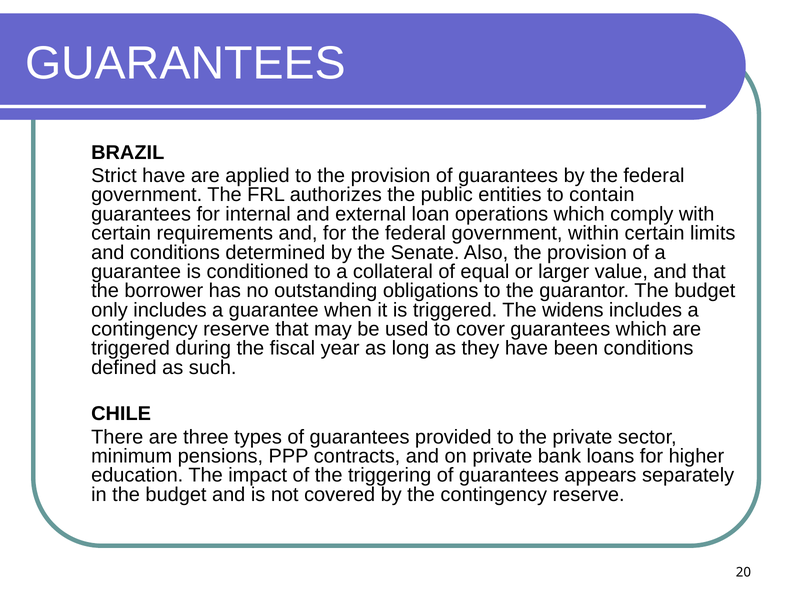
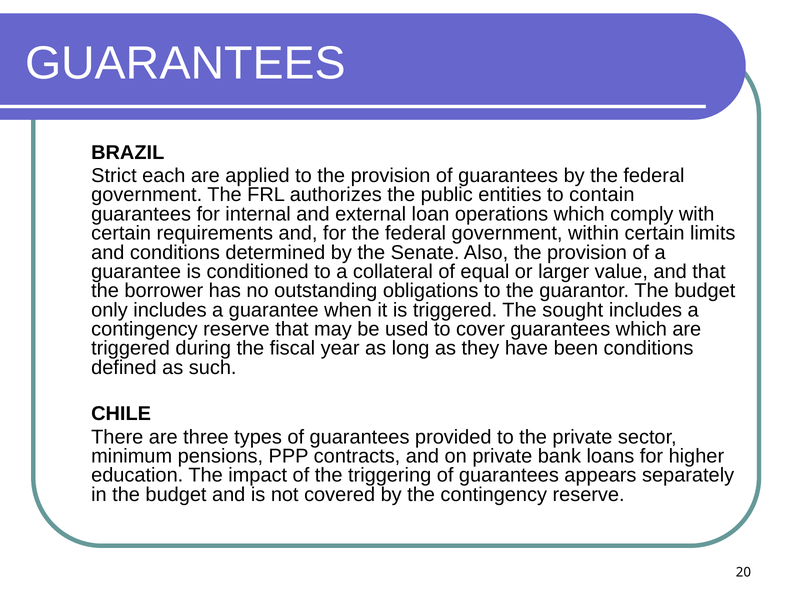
Strict have: have -> each (164, 176)
widens: widens -> sought (573, 310)
